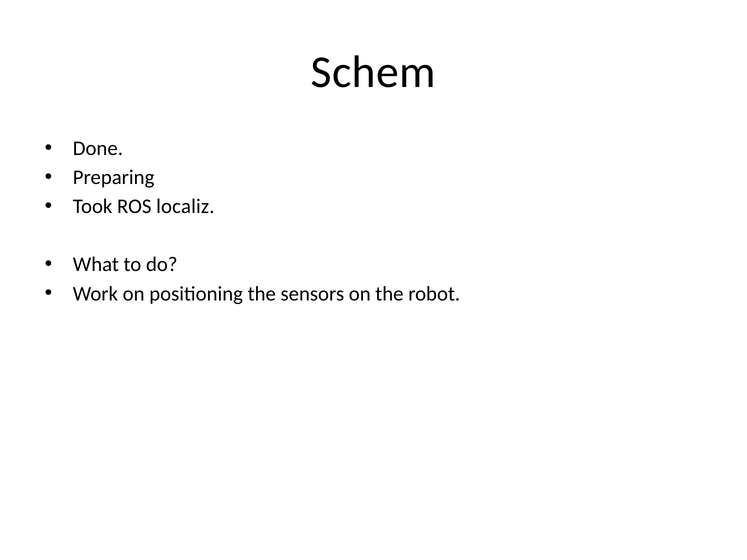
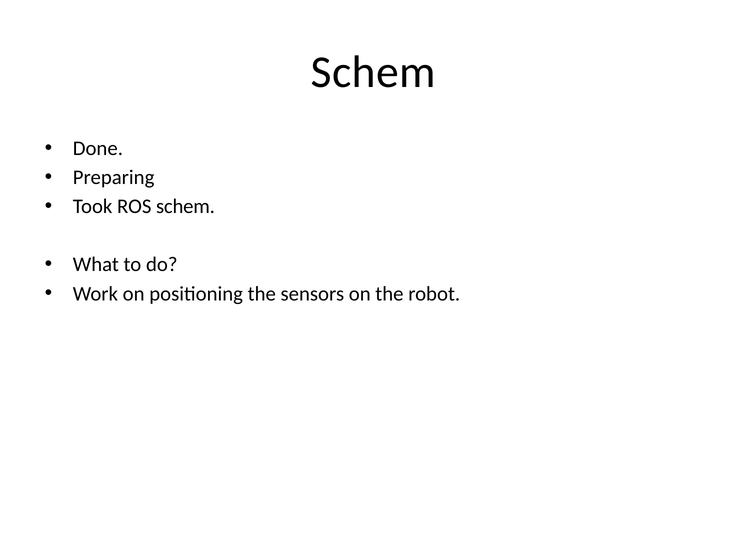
ROS localiz: localiz -> schem (186, 207)
